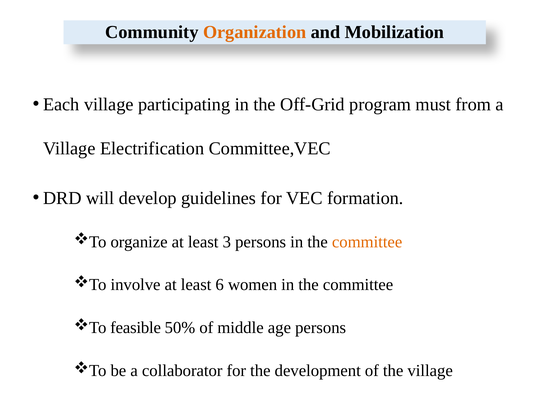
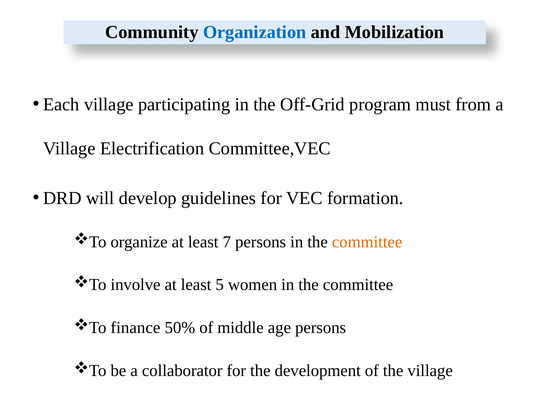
Organization colour: orange -> blue (255, 32)
3: 3 -> 7 (227, 241)
6: 6 -> 5 (220, 284)
feasible: feasible -> finance (135, 327)
